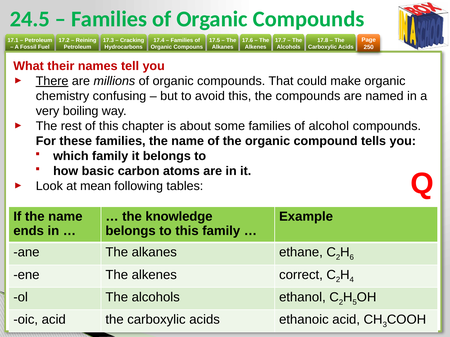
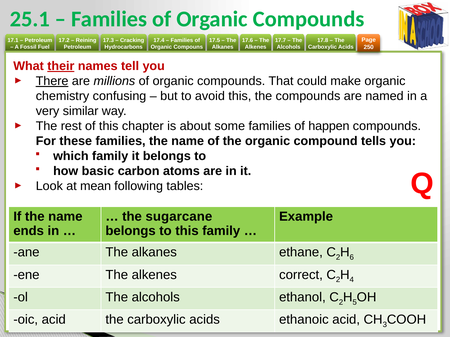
24.5: 24.5 -> 25.1 (30, 19)
their underline: none -> present (61, 66)
boiling: boiling -> similar (81, 111)
alcohol: alcohol -> happen (329, 126)
knowledge: knowledge -> sugarcane (179, 217)
